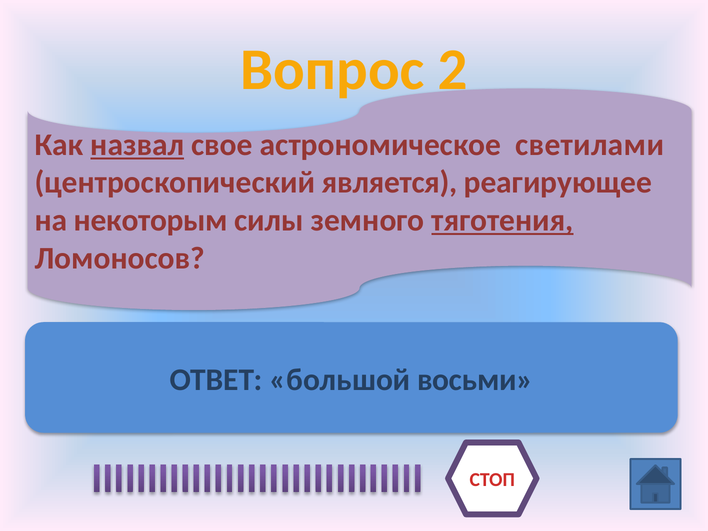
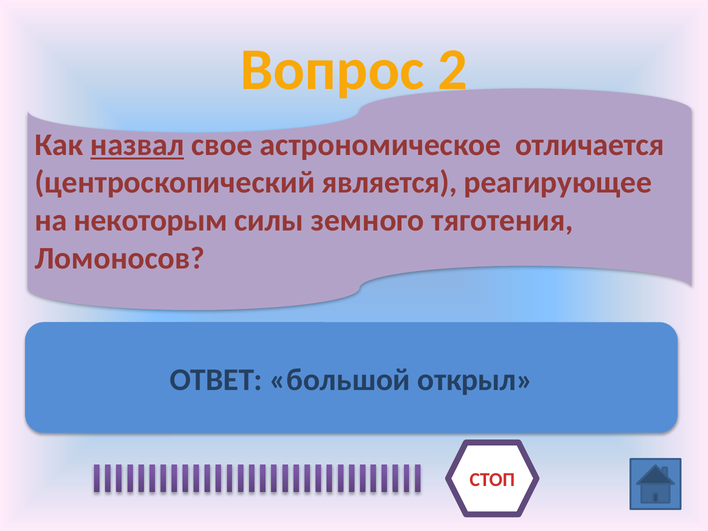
светилами: светилами -> отличается (590, 145)
тяготения underline: present -> none (502, 220)
восьми: восьми -> открыл (475, 380)
